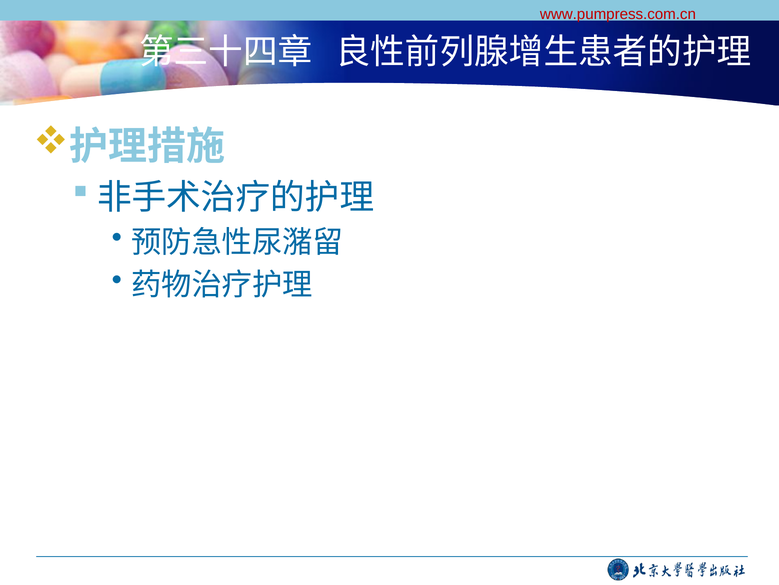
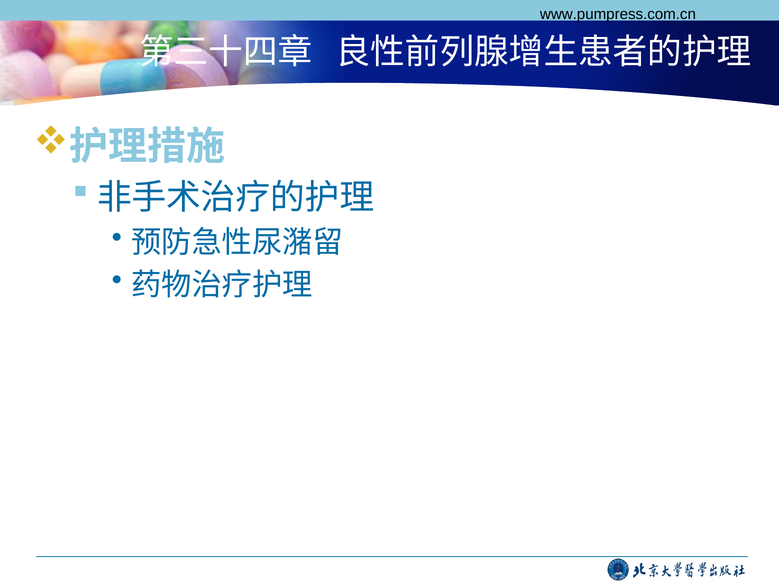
www.pumpress.com.cn colour: red -> black (618, 14)
